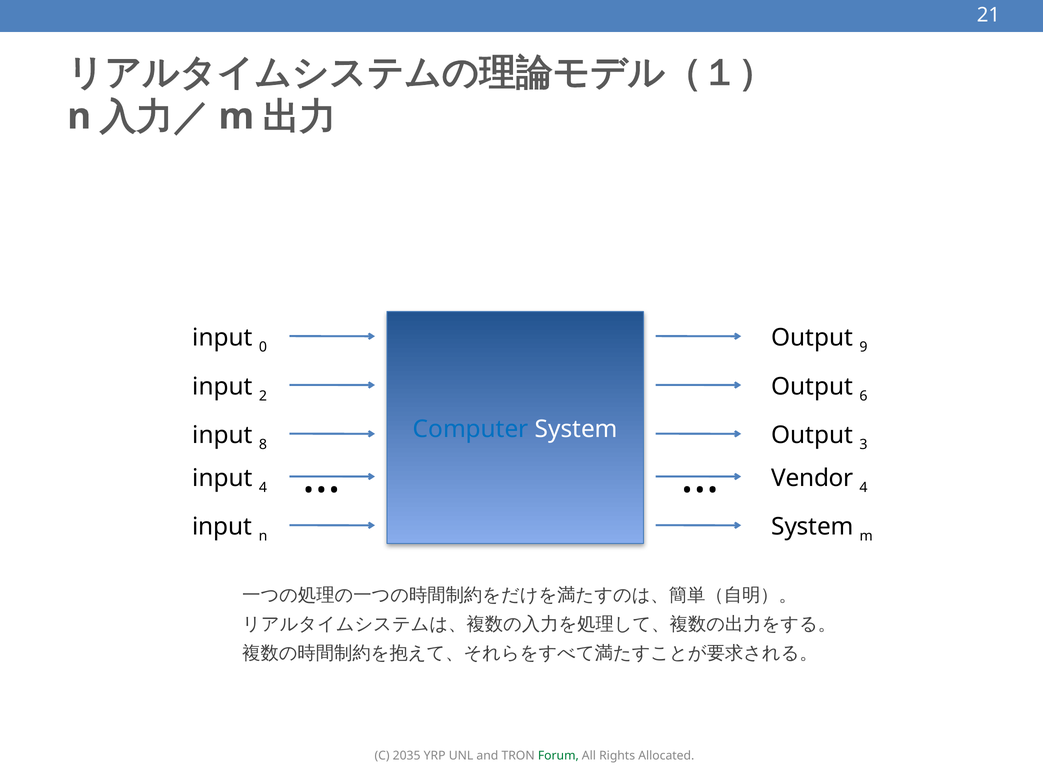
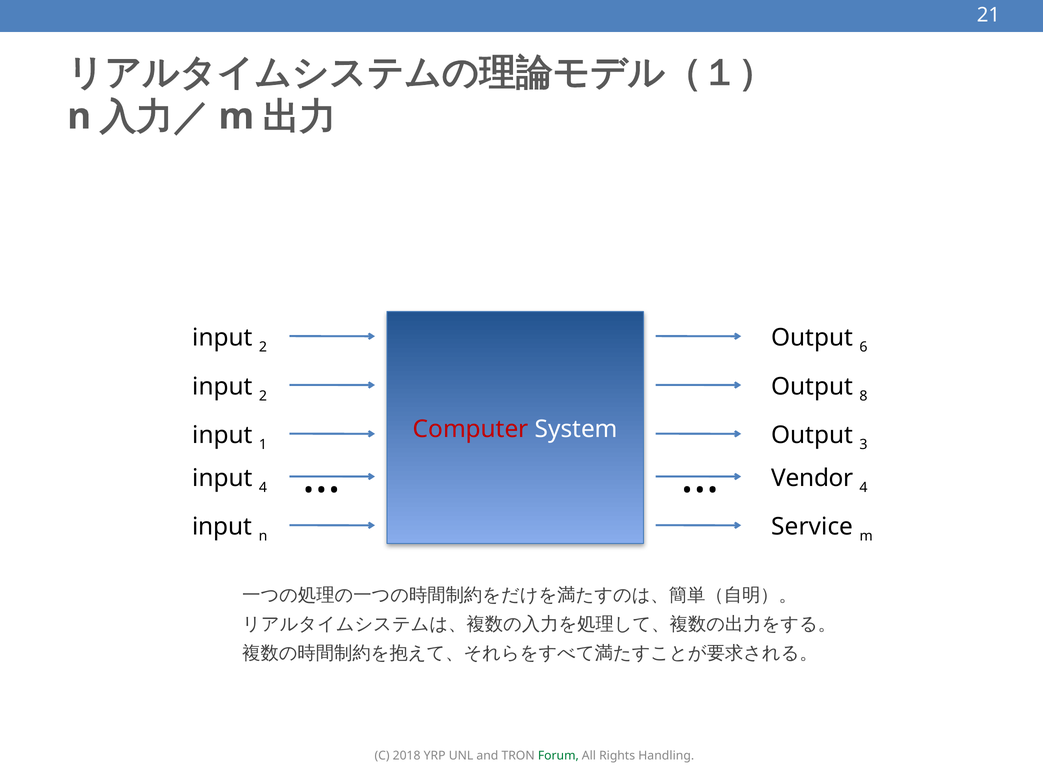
0: 0 -> 2 (263, 347)
9: 9 -> 6 (863, 347)
6: 6 -> 8 (863, 396)
Computer colour: blue -> red (471, 430)
8: 8 -> 1 (263, 445)
System: System -> Service (812, 527)
2035: 2035 -> 2018 (407, 756)
Allocated: Allocated -> Handling (666, 756)
